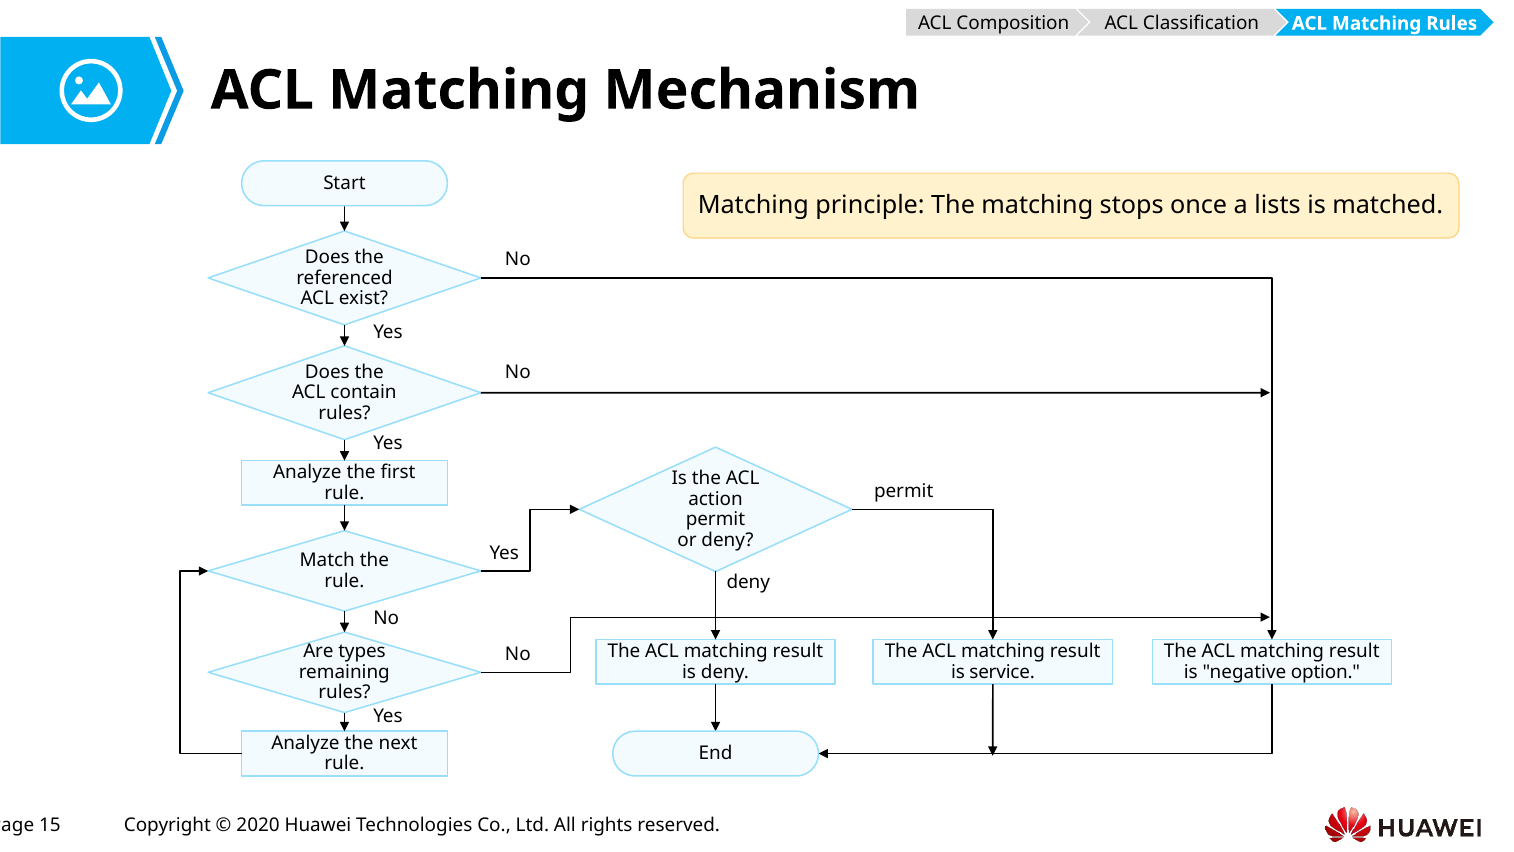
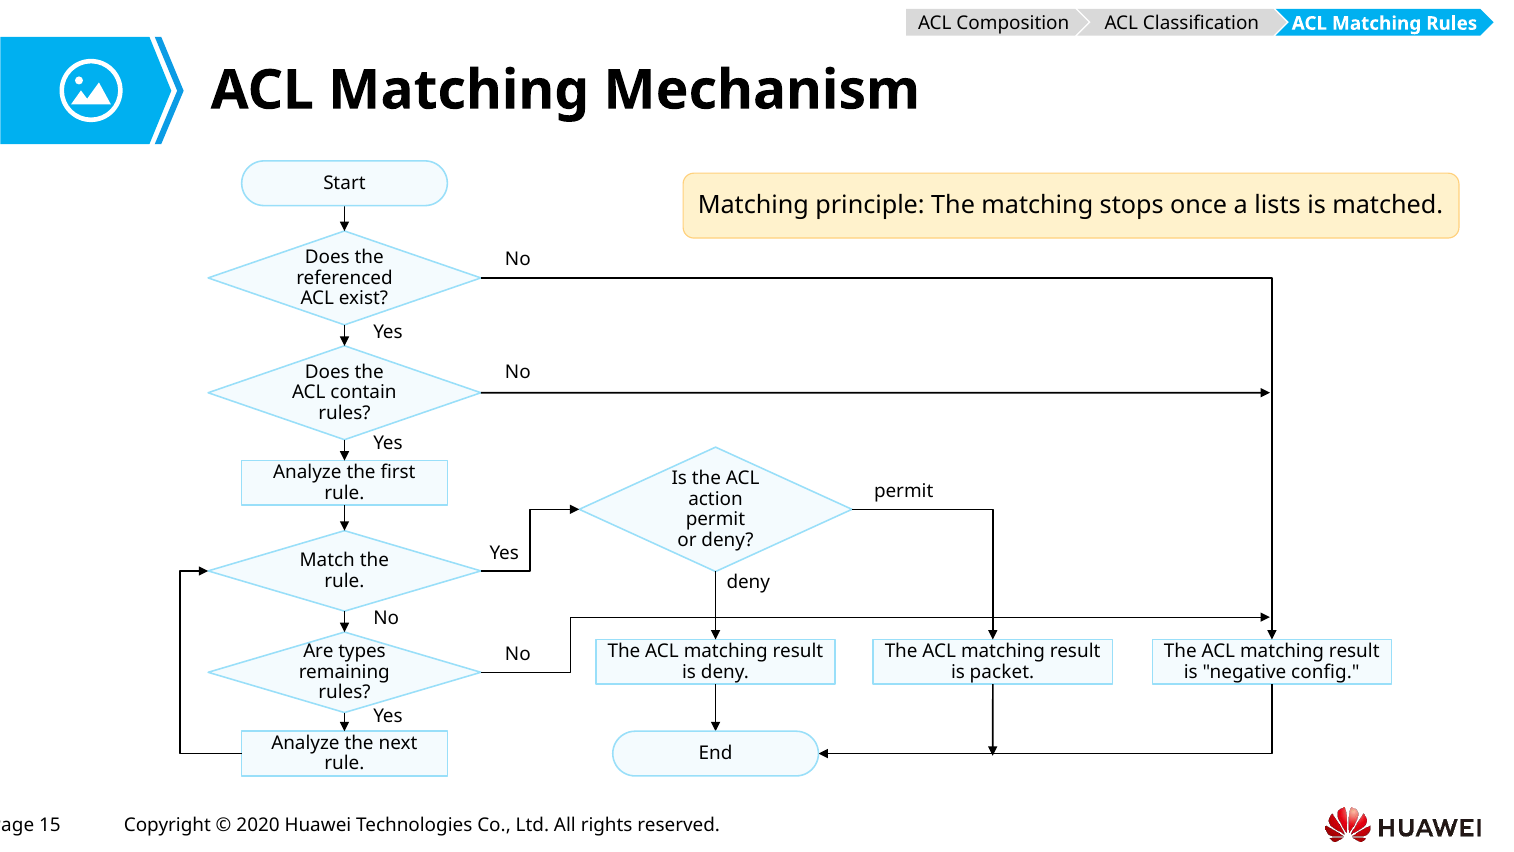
service: service -> packet (1002, 672)
option: option -> config (1325, 672)
